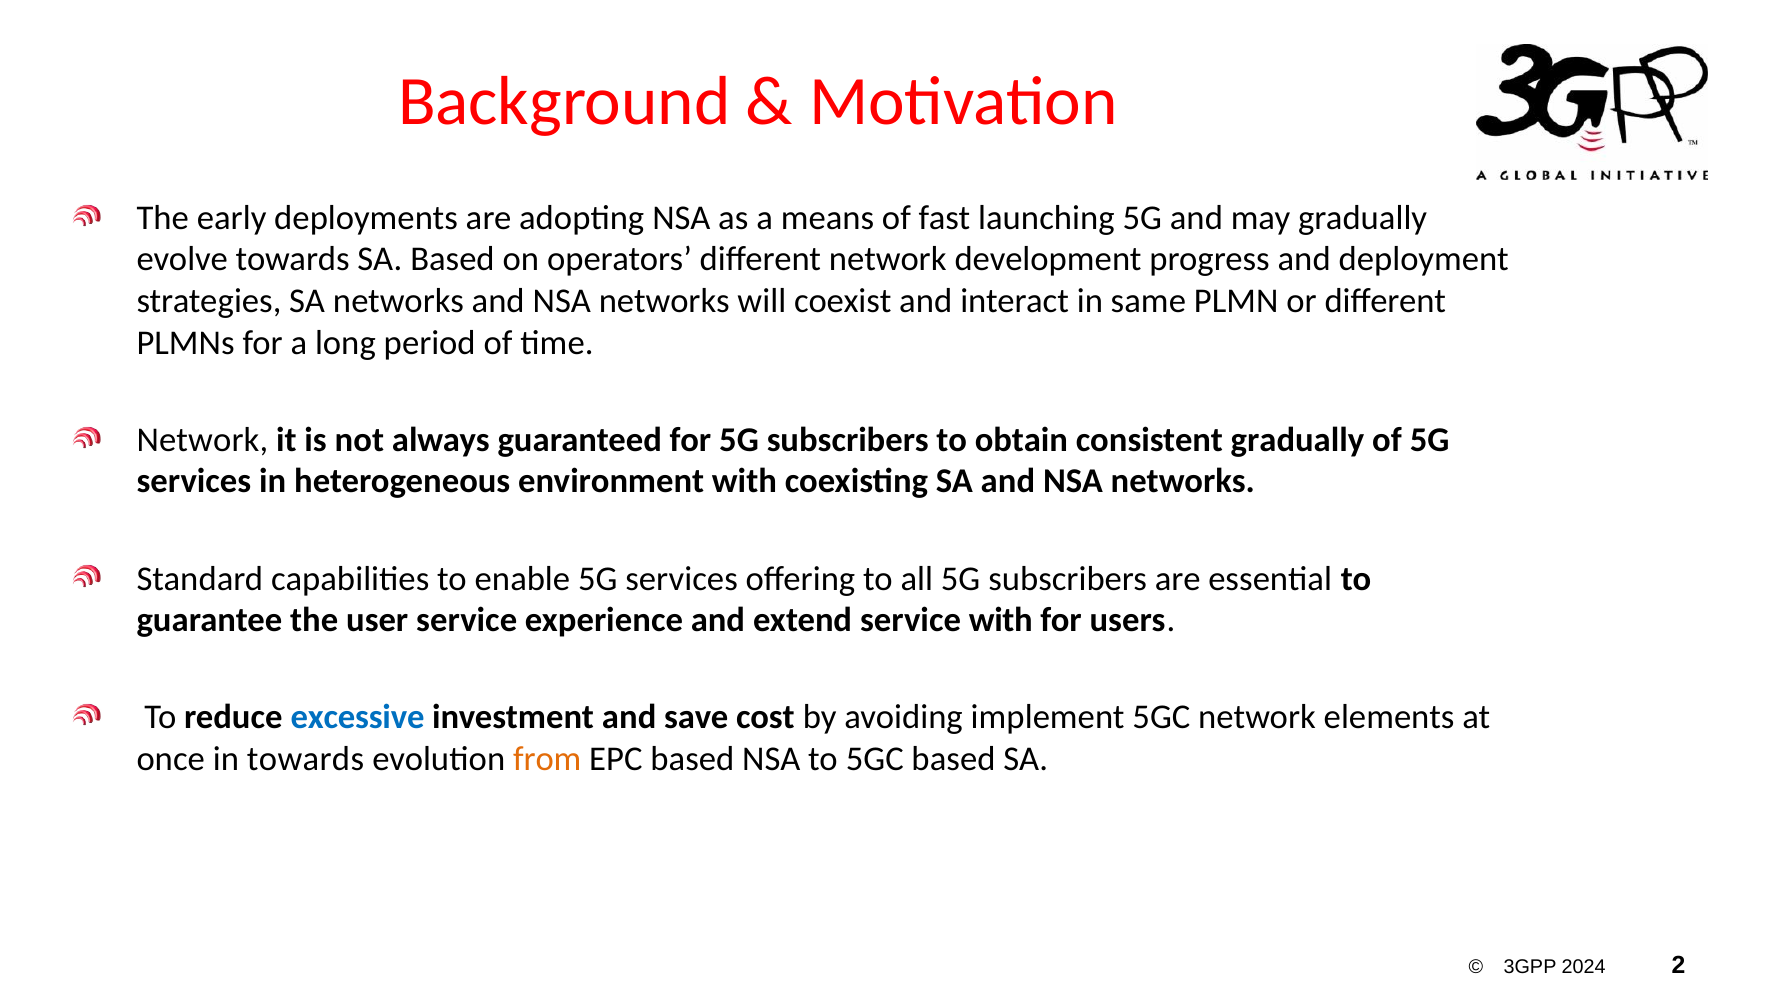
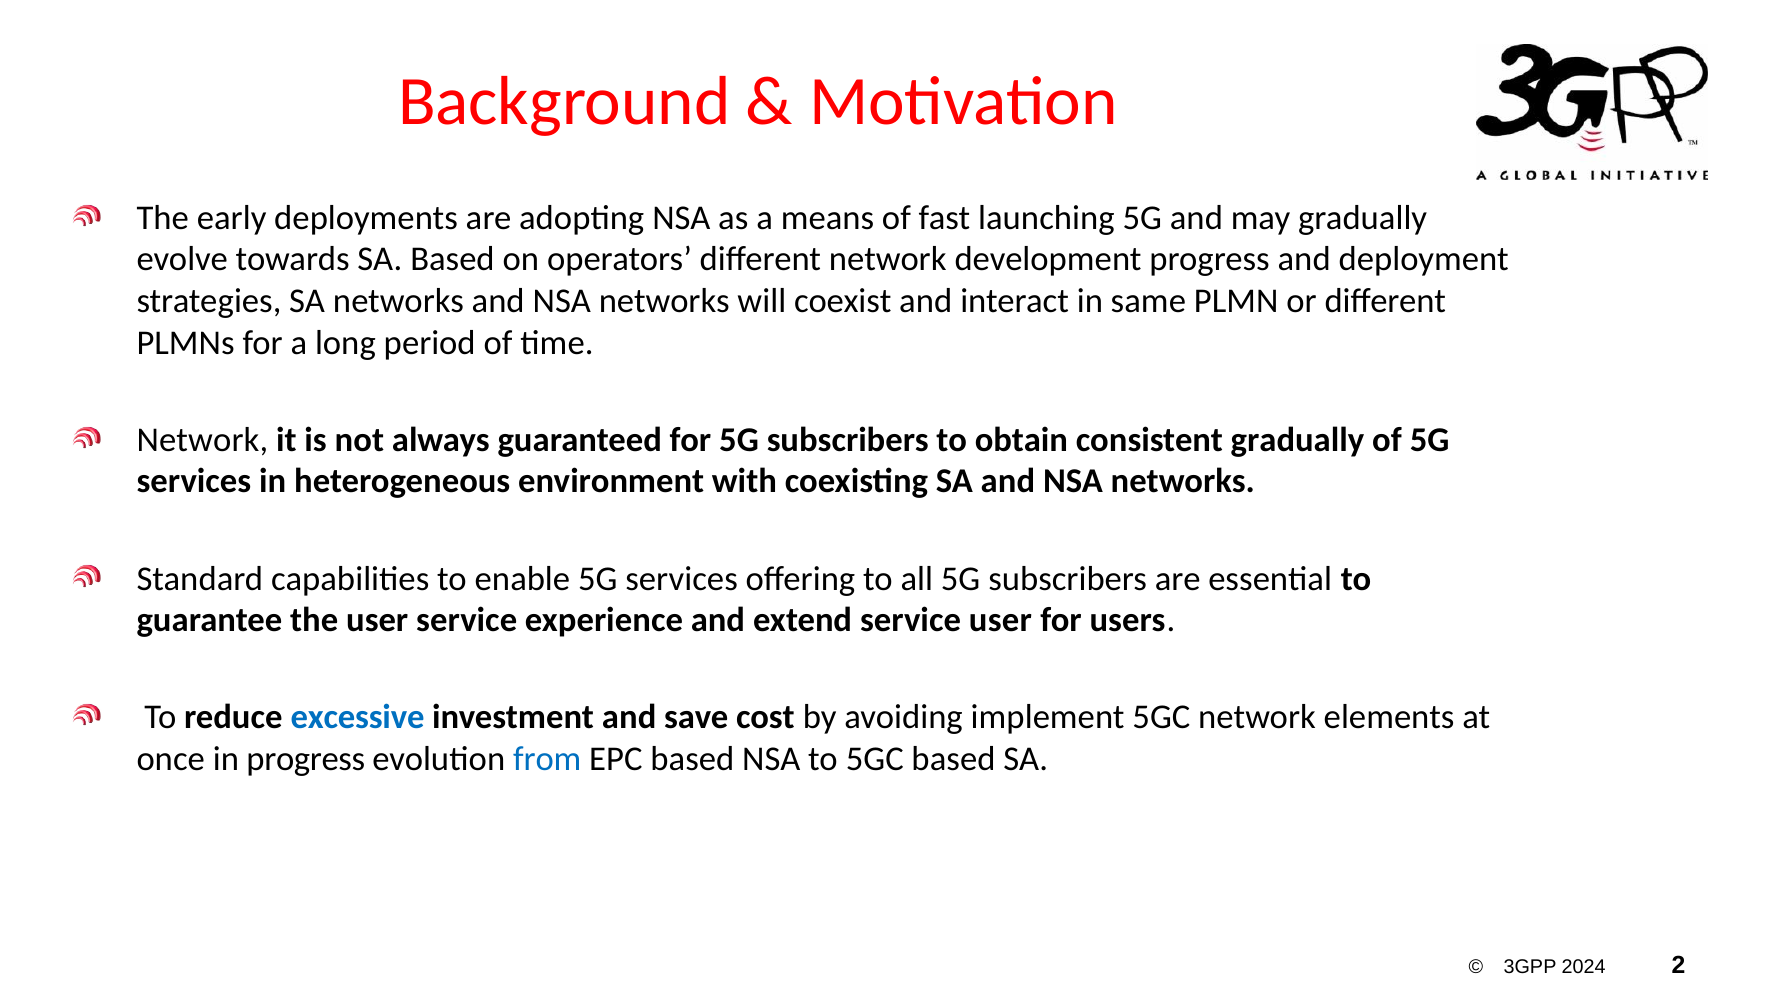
service with: with -> user (1000, 620)
in towards: towards -> progress (306, 759)
from colour: orange -> blue (547, 759)
